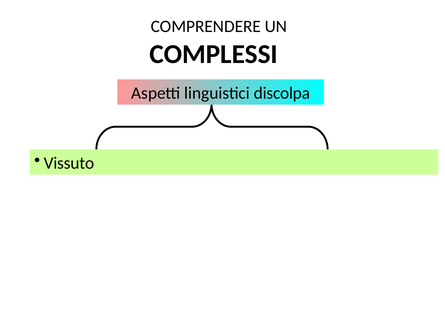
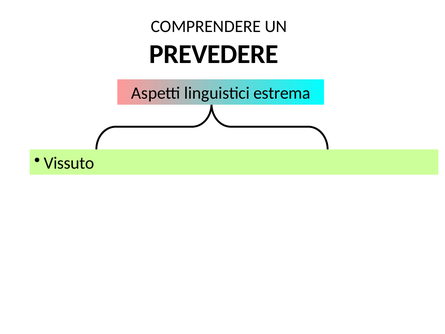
COMPLESSI: COMPLESSI -> PREVEDERE (214, 54)
discolpa: discolpa -> estrema (282, 93)
